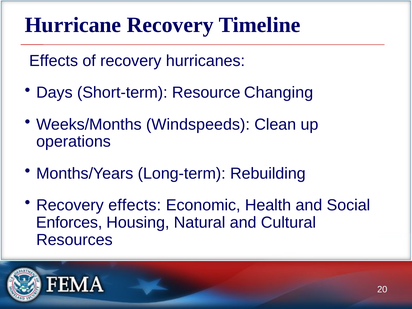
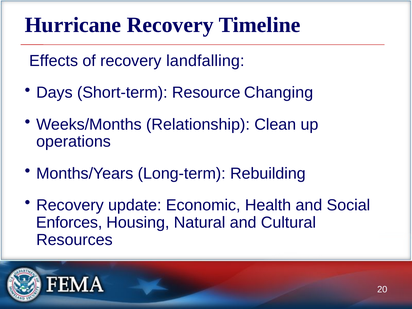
hurricanes: hurricanes -> landfalling (205, 61)
Windspeeds: Windspeeds -> Relationship (198, 124)
Recovery effects: effects -> update (135, 205)
